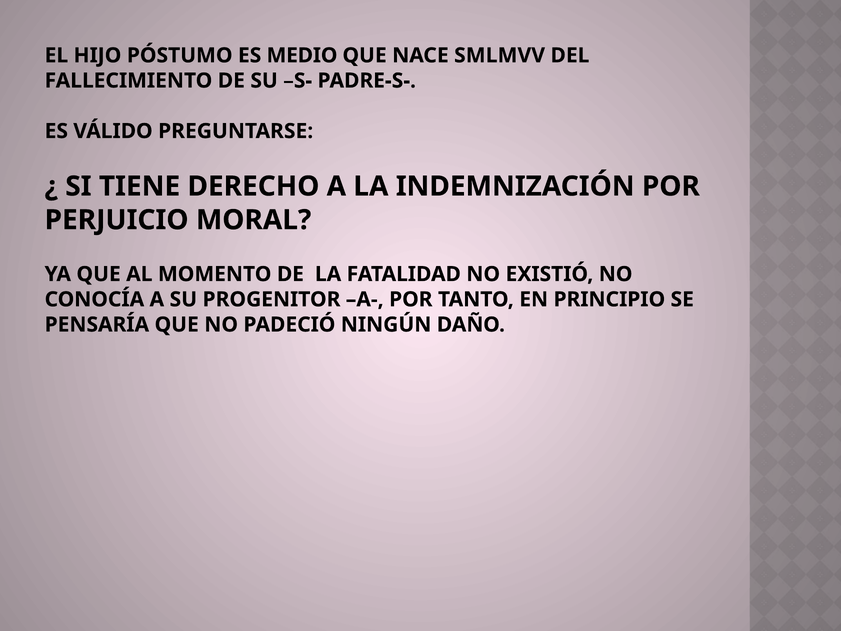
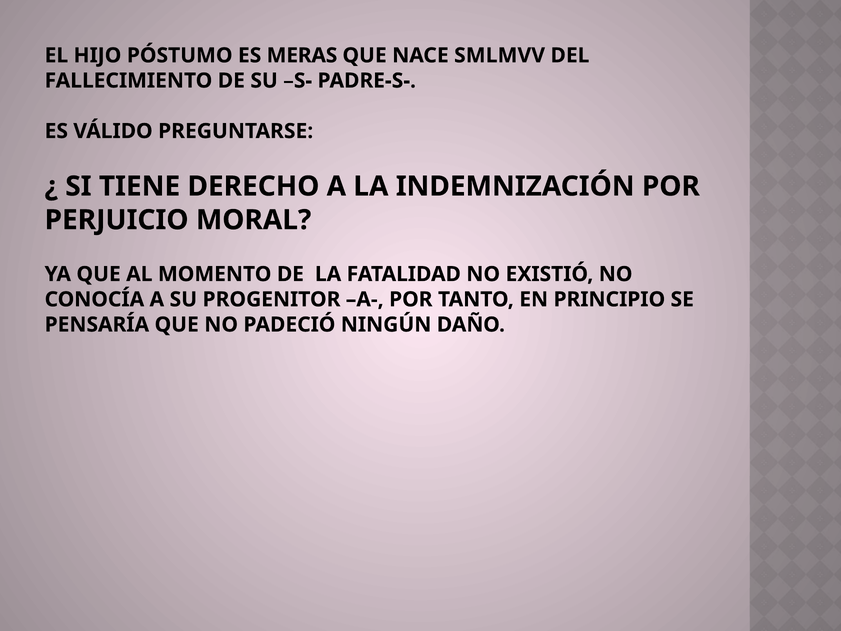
MEDIO: MEDIO -> MERAS (302, 55)
